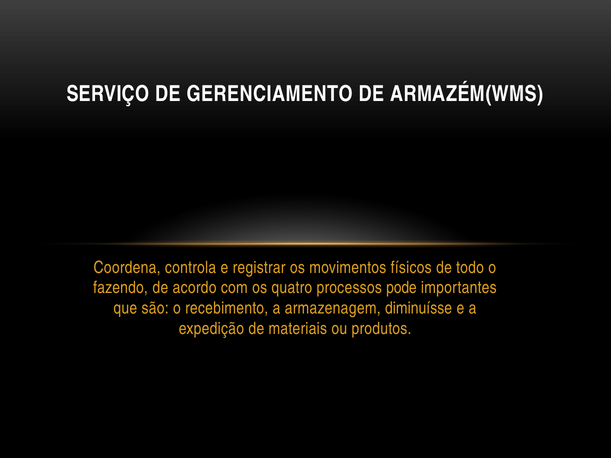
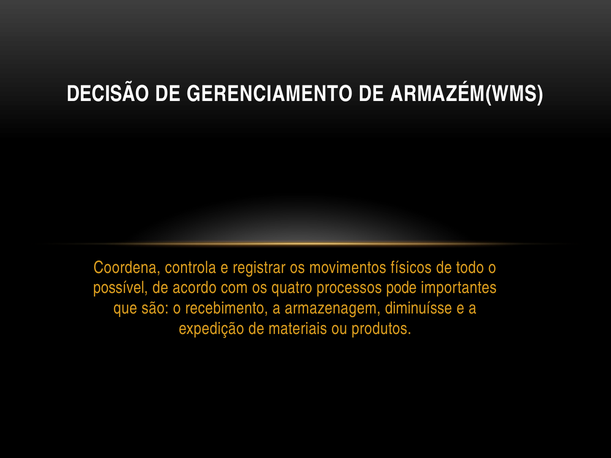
SERVIÇO: SERVIÇO -> DECISÃO (108, 94)
fazendo: fazendo -> possível (121, 288)
